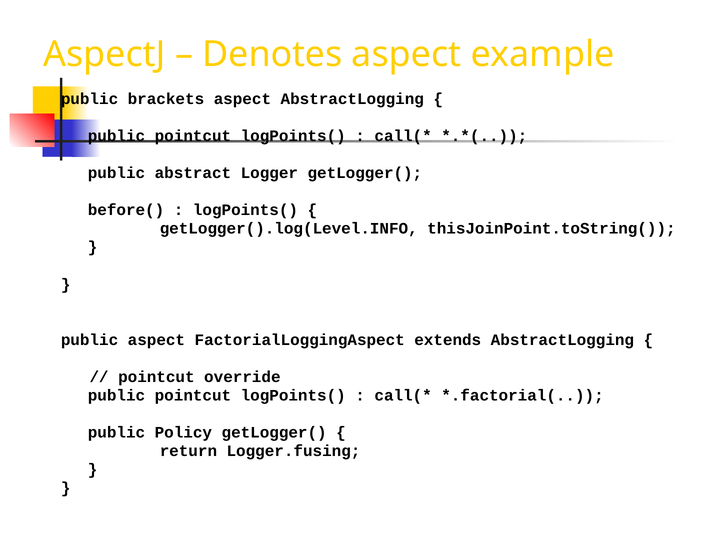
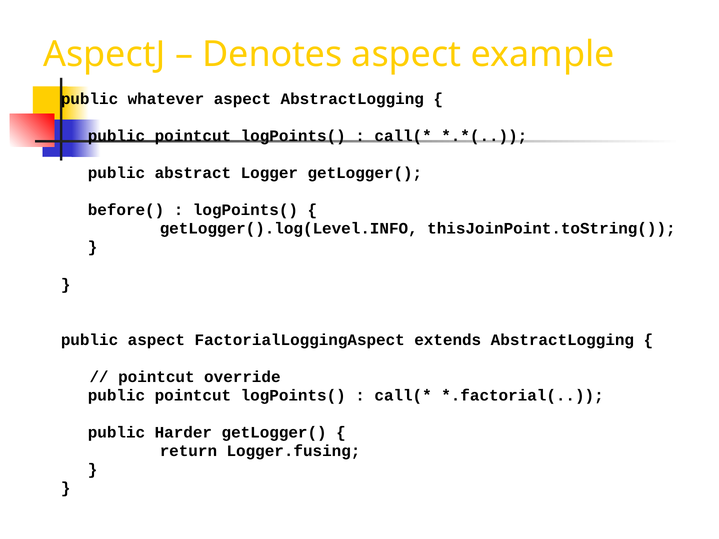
brackets: brackets -> whatever (166, 99)
Policy: Policy -> Harder (183, 433)
